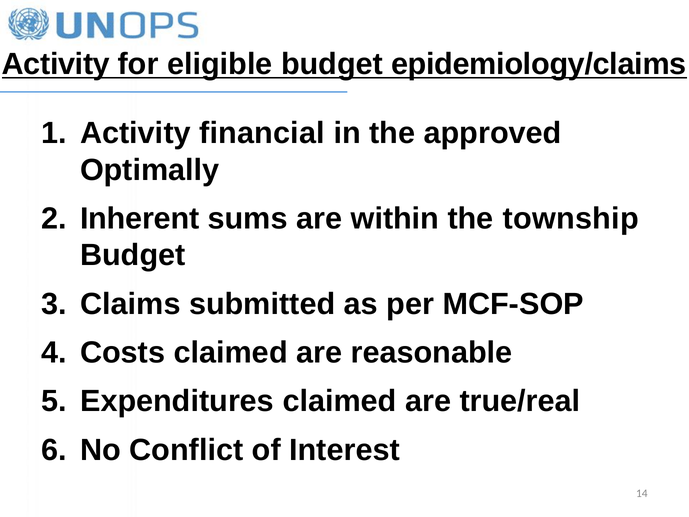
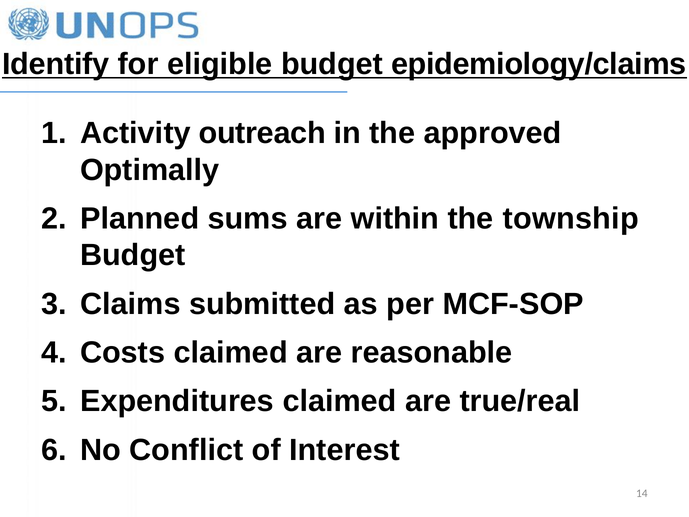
Activity: Activity -> Identify (56, 64)
financial: financial -> outreach (262, 133)
Inherent: Inherent -> Planned (140, 218)
